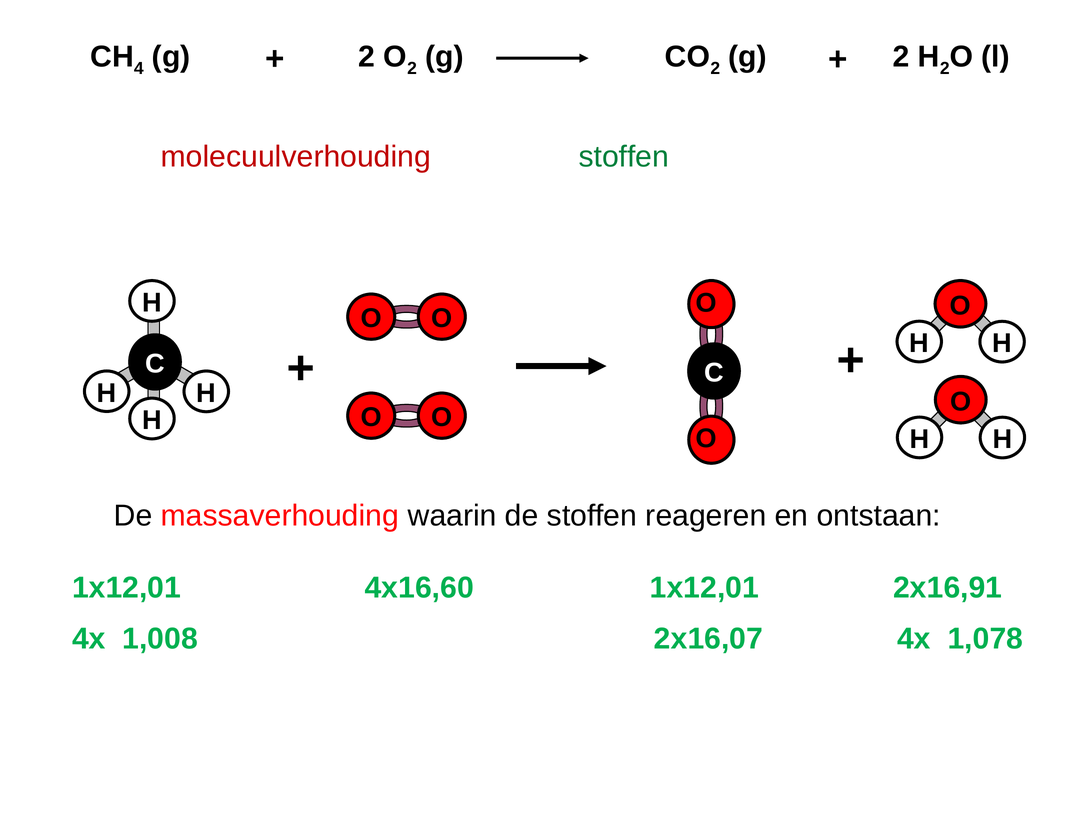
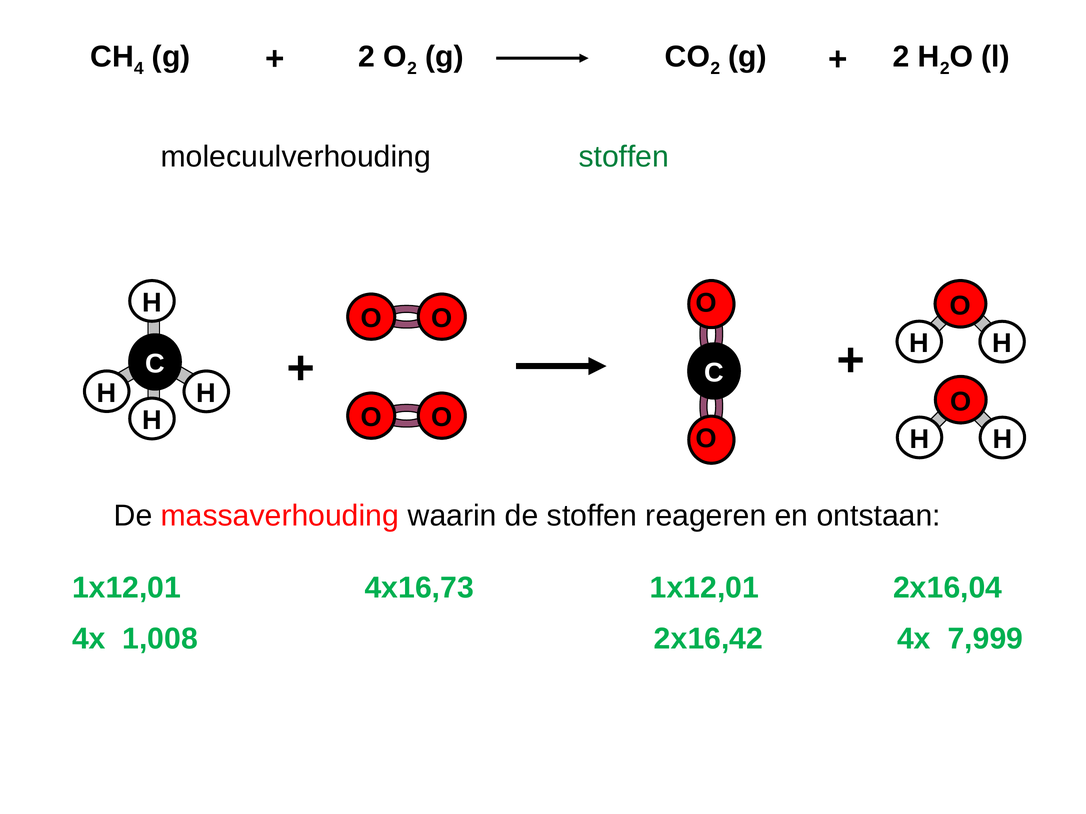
molecuulverhouding colour: red -> black (296, 157)
4x16,60: 4x16,60 -> 4x16,73 (419, 588)
2x16,91: 2x16,91 -> 2x16,04 (948, 588)
2x16,07: 2x16,07 -> 2x16,42 (708, 639)
1,078: 1,078 -> 7,999 (985, 639)
